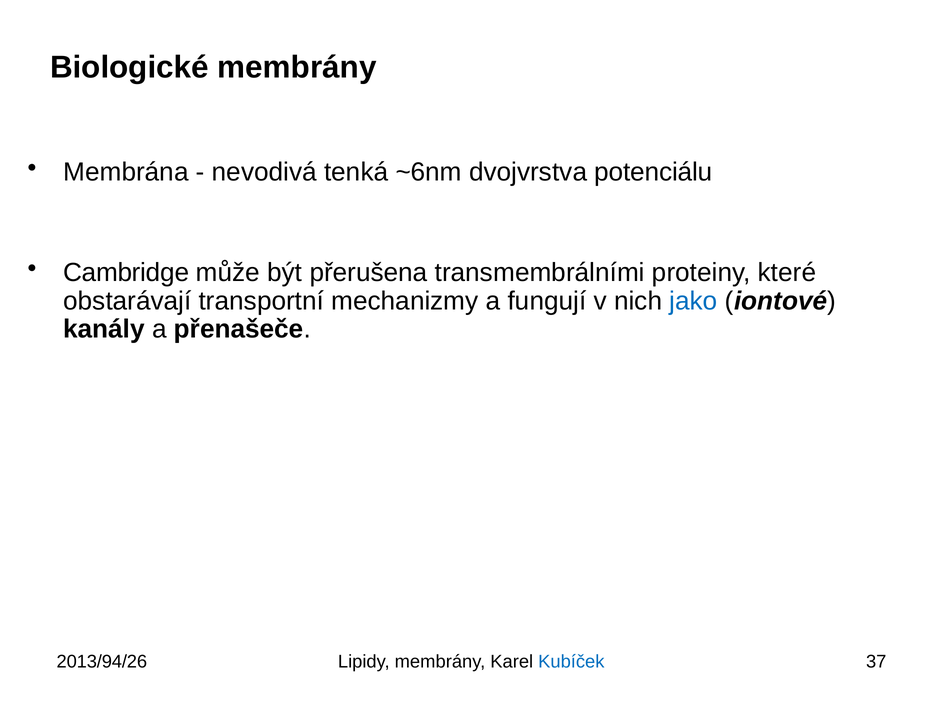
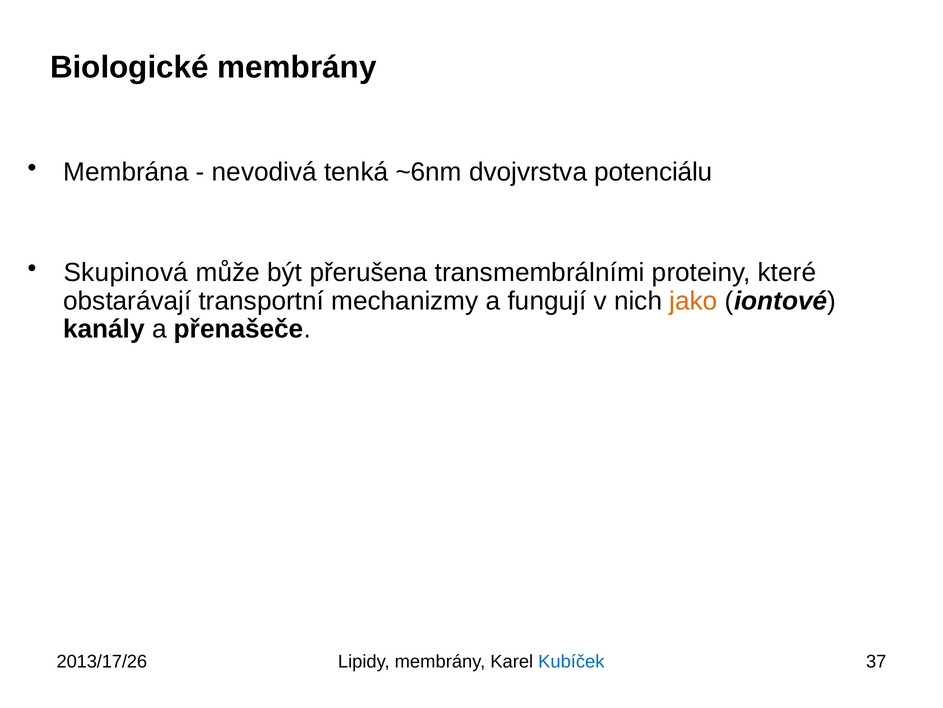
Cambridge: Cambridge -> Skupinová (126, 272)
jako colour: blue -> orange (693, 301)
2013/94/26: 2013/94/26 -> 2013/17/26 (102, 661)
